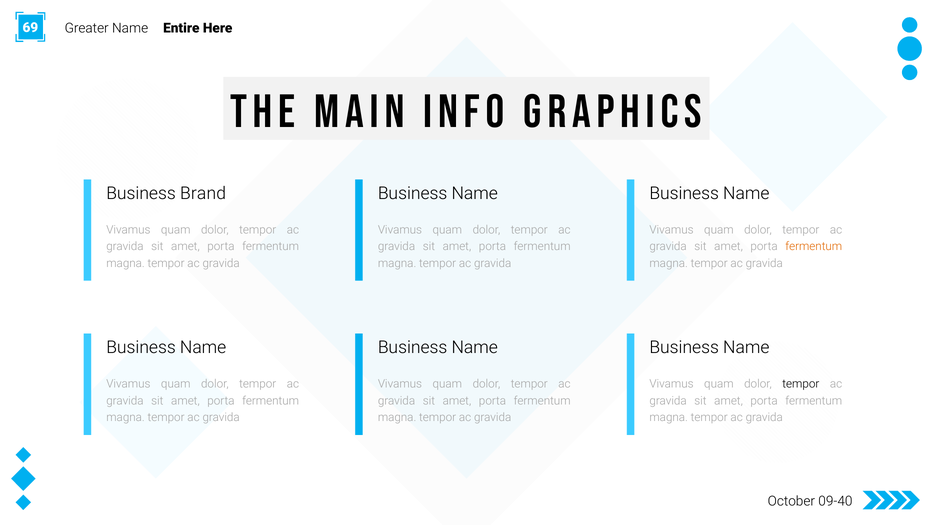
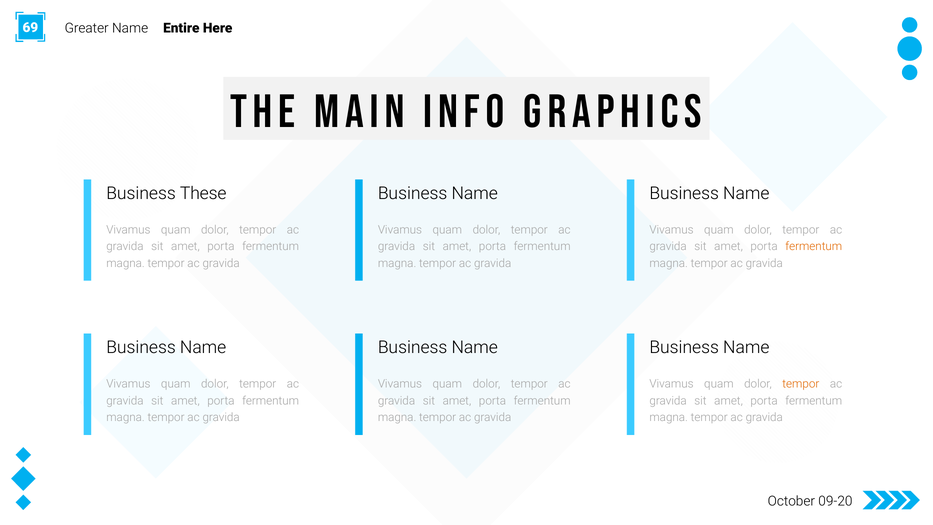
Brand: Brand -> These (203, 193)
tempor colour: black -> orange (801, 384)
09-40: 09-40 -> 09-20 (835, 501)
